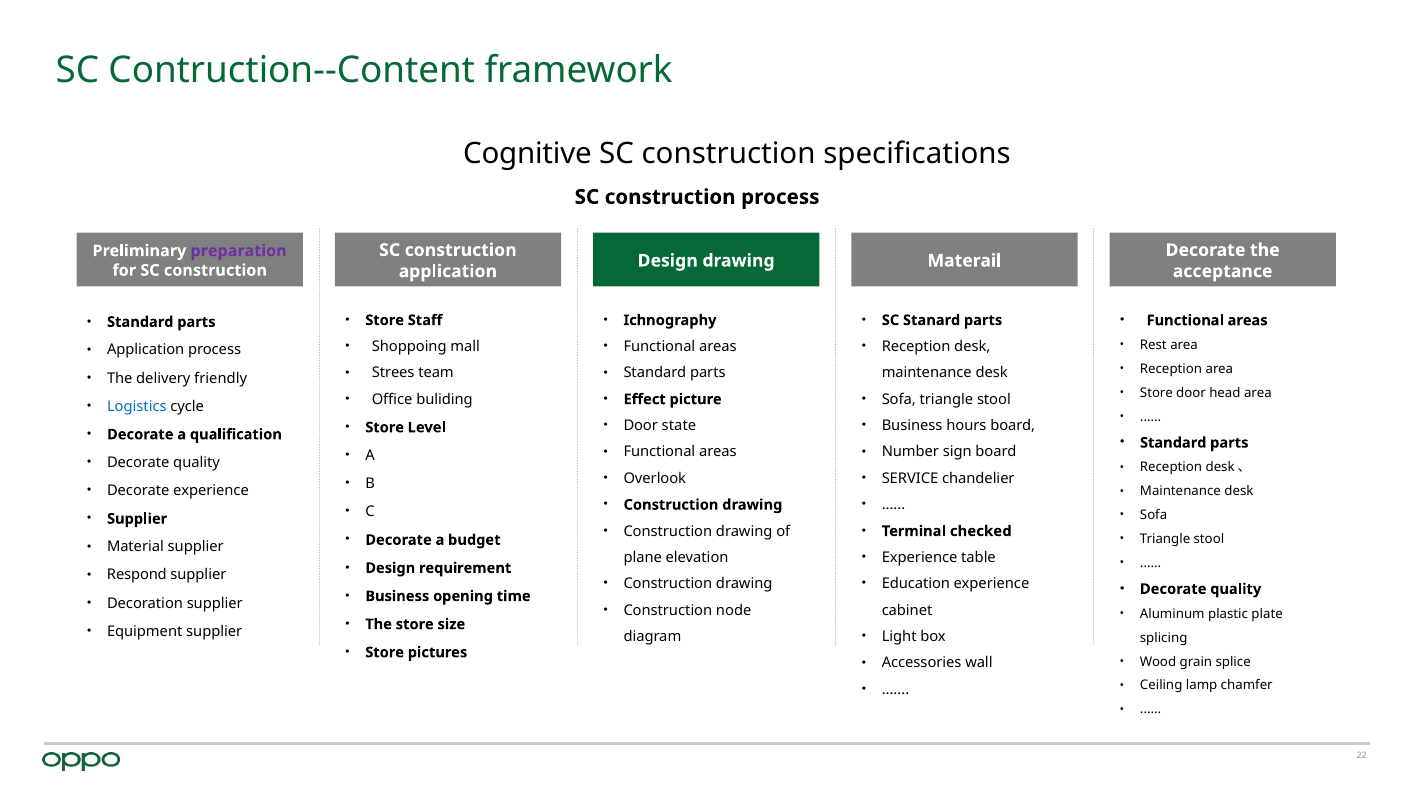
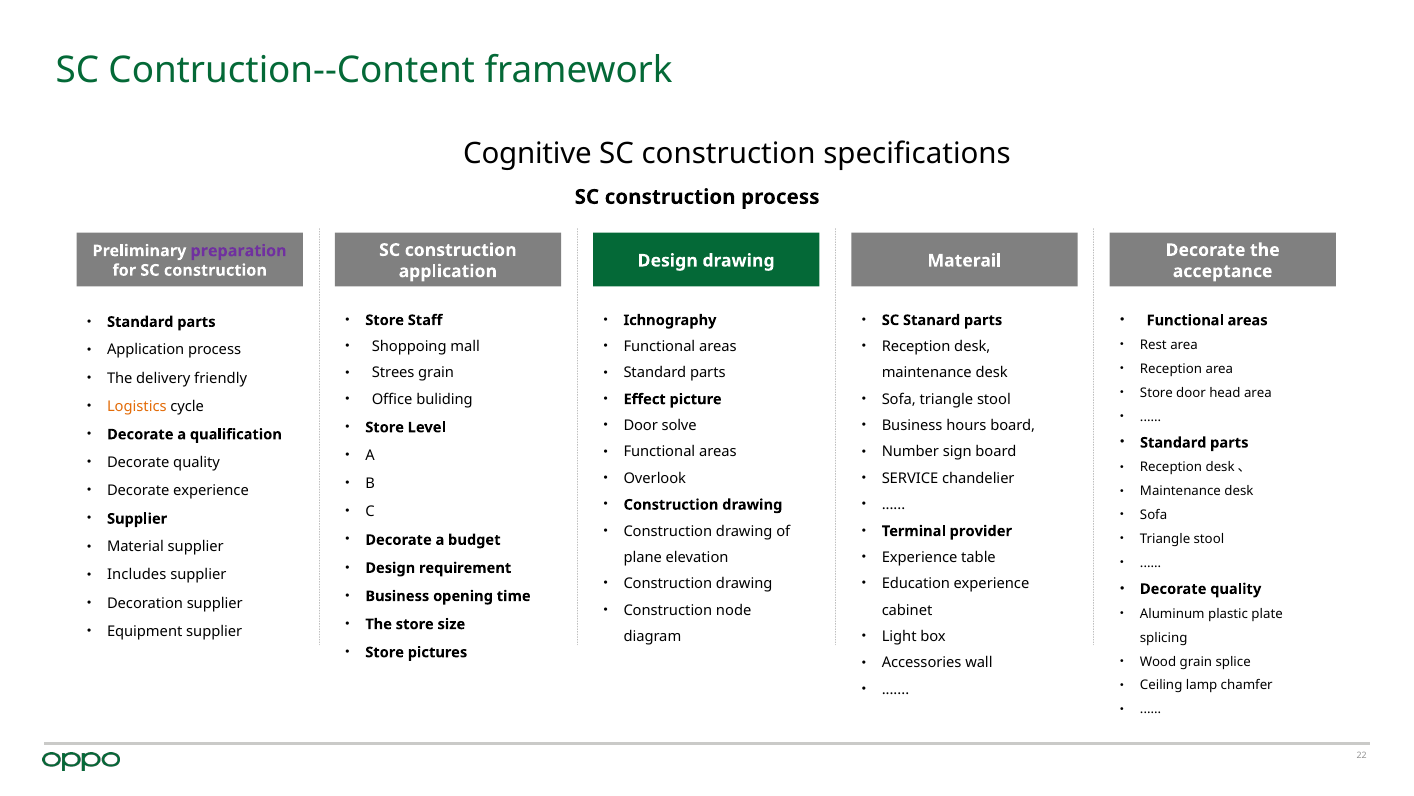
Strees team: team -> grain (436, 373)
Logistics colour: blue -> orange (137, 406)
state: state -> solve (679, 425)
checked: checked -> provider (981, 531)
Respond: Respond -> Includes (137, 575)
